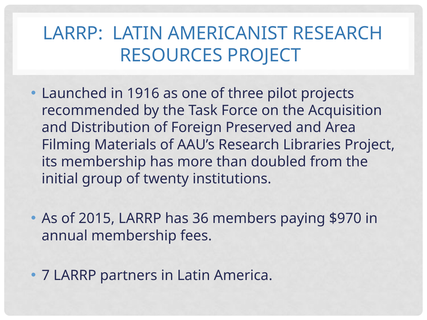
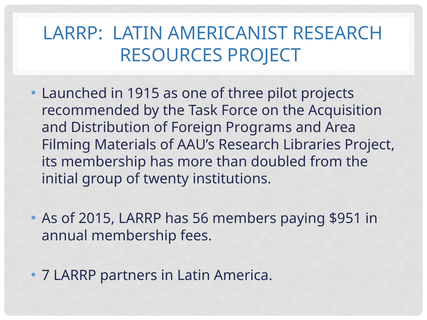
1916: 1916 -> 1915 (143, 94)
Preserved: Preserved -> Programs (259, 128)
36: 36 -> 56 (200, 219)
$970: $970 -> $951 (345, 219)
